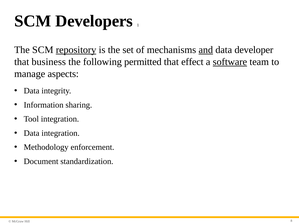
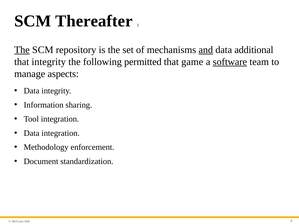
Developers: Developers -> Thereafter (94, 21)
The underline: none -> present (22, 50)
repository underline: present -> none (76, 50)
developer: developer -> additional (254, 50)
that business: business -> integrity (49, 62)
effect: effect -> game (192, 62)
